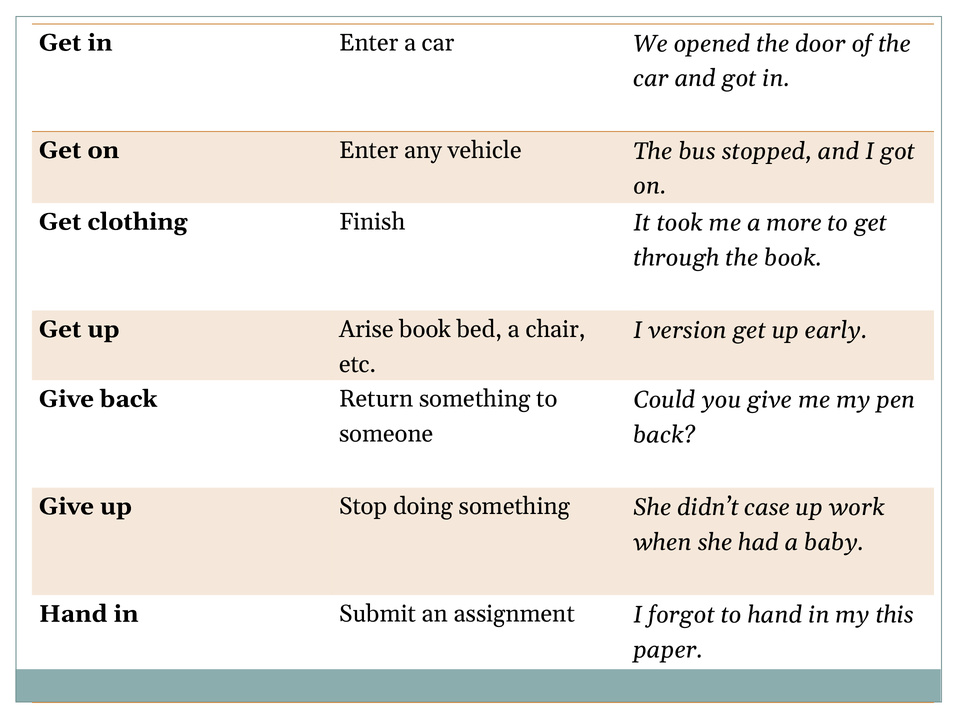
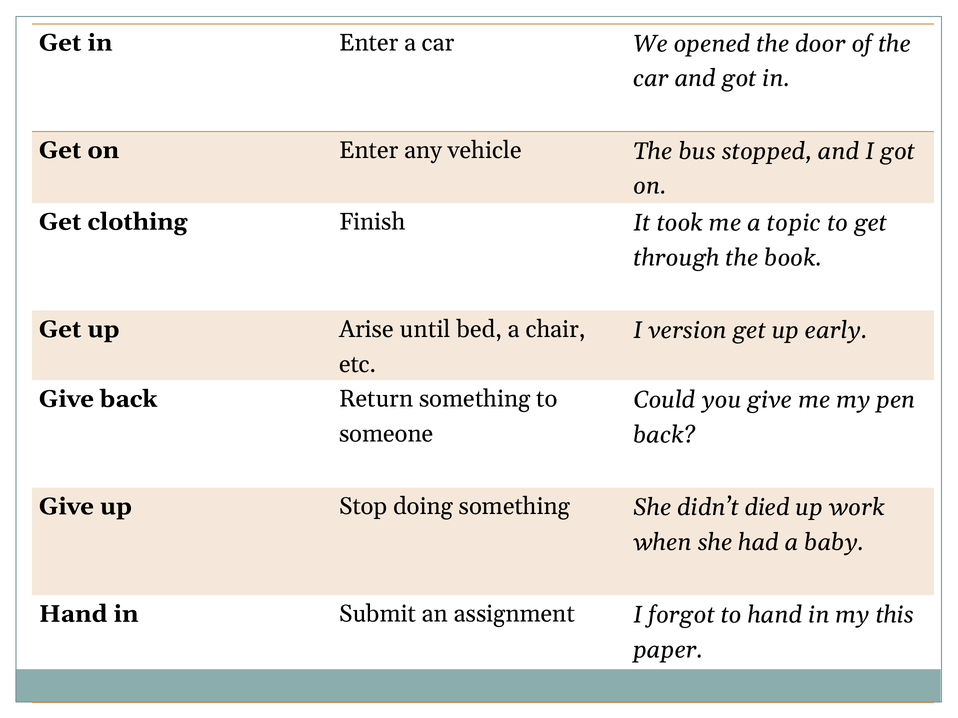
more: more -> topic (794, 223)
Arise book: book -> until (425, 330)
case: case -> died (767, 508)
